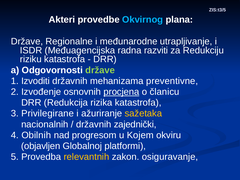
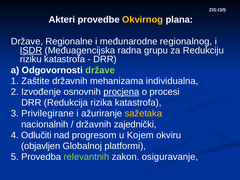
Okvirnog colour: light blue -> yellow (143, 20)
utrapljivanje: utrapljivanje -> regionalnog (186, 41)
ISDR underline: none -> present (31, 50)
razviti: razviti -> grupu (156, 50)
Izvoditi: Izvoditi -> Zaštite (35, 81)
preventivne: preventivne -> individualna (172, 81)
članicu: članicu -> procesi (165, 92)
Obilnih: Obilnih -> Odlučiti (36, 135)
relevantnih colour: yellow -> light green (86, 157)
